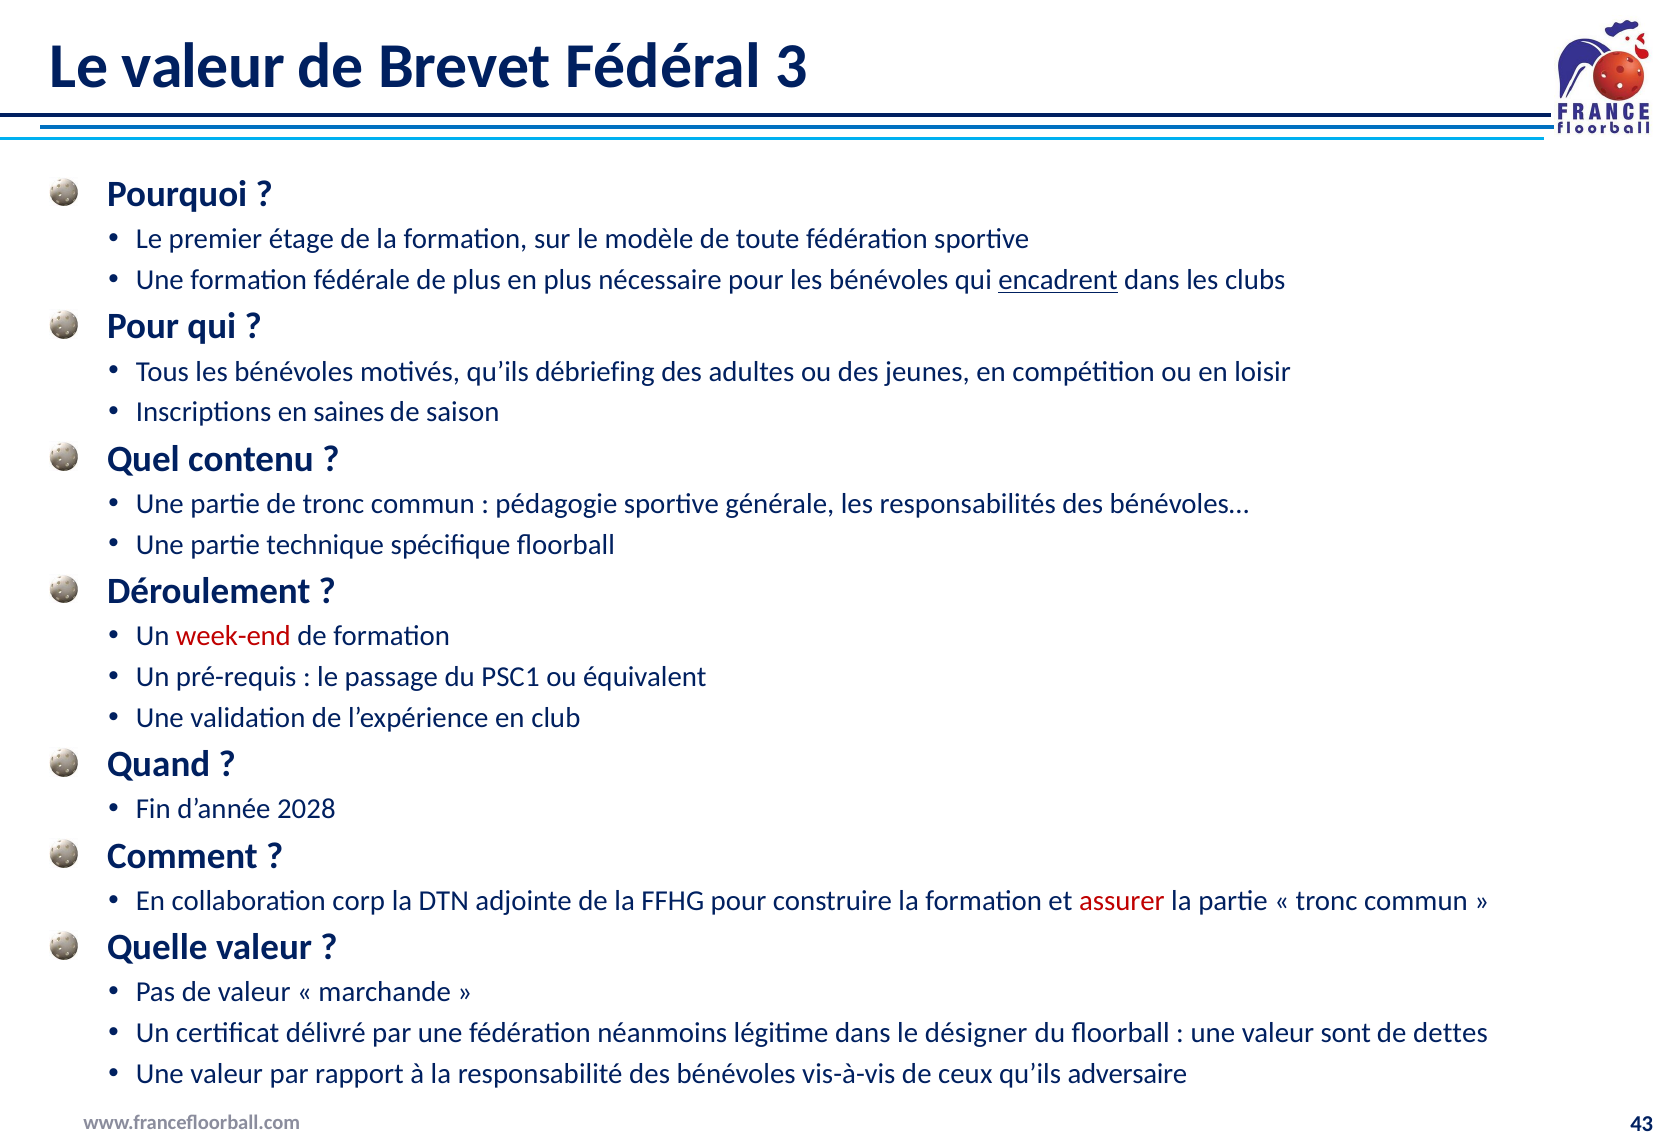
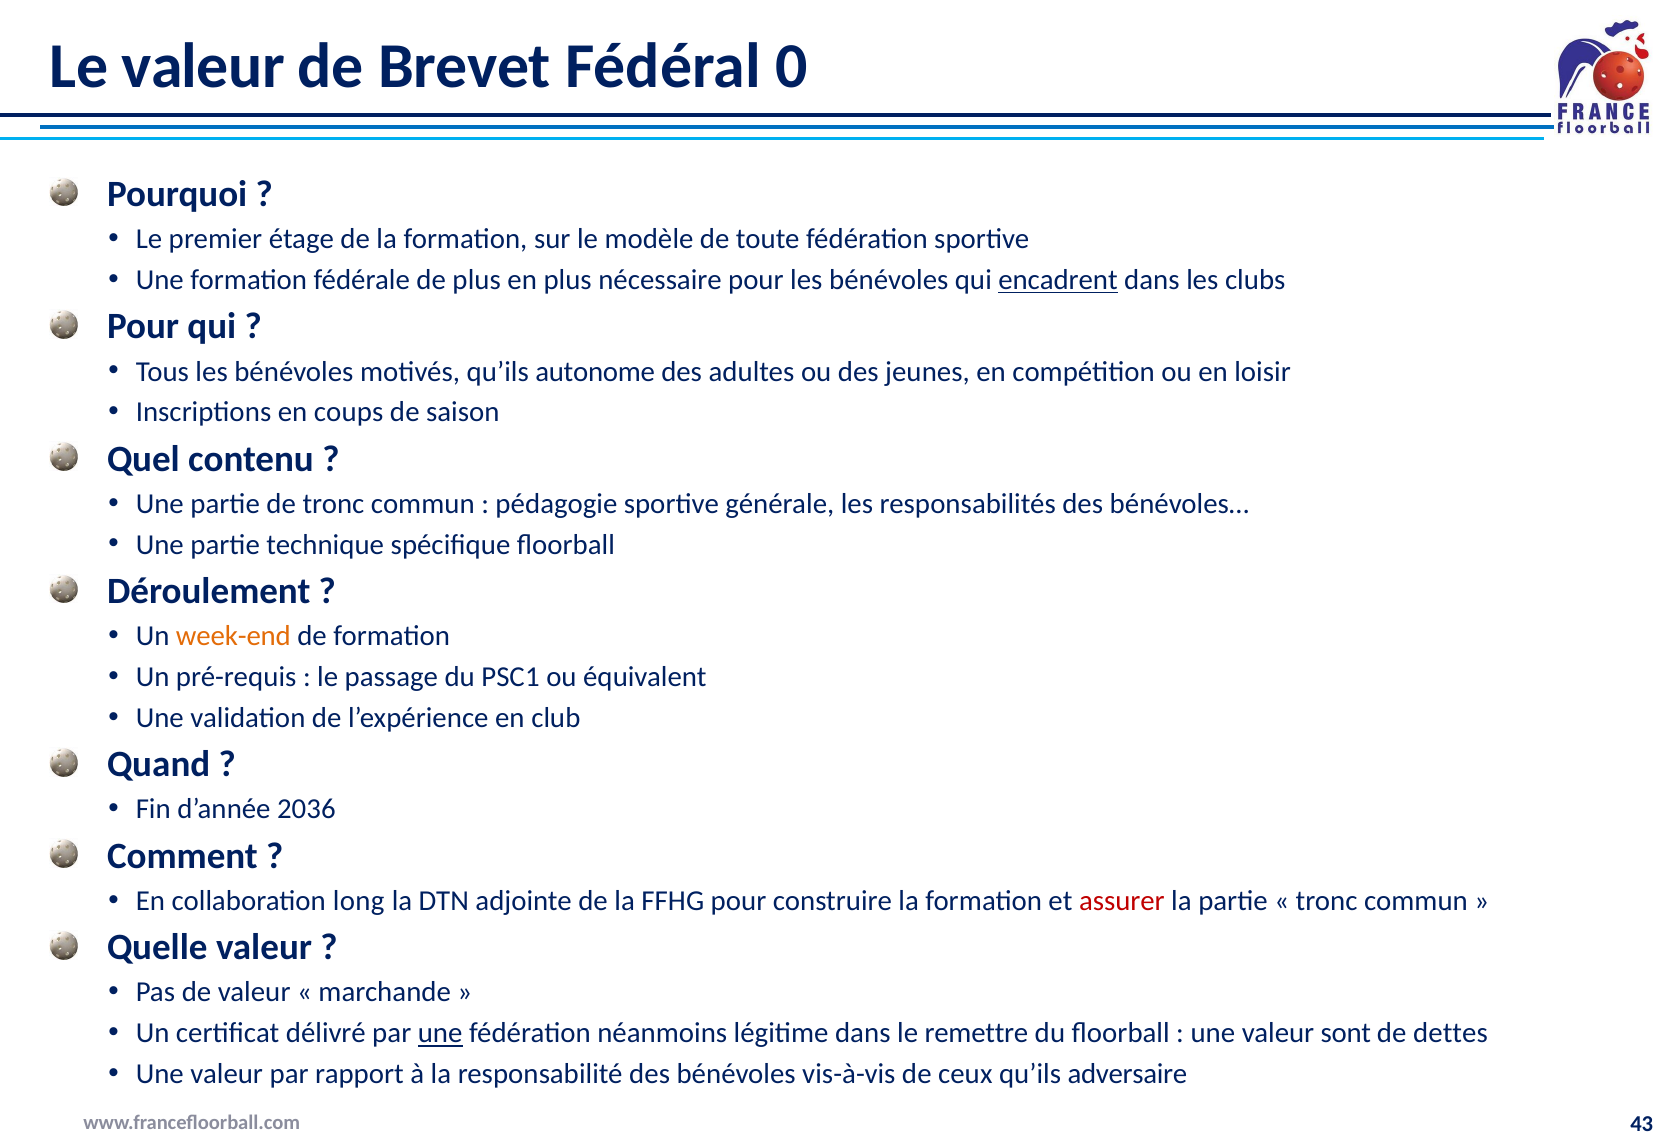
3: 3 -> 0 (791, 67)
débriefing: débriefing -> autonome (595, 372)
saines: saines -> coups (349, 412)
week-end colour: red -> orange (233, 636)
2028: 2028 -> 2036 (306, 809)
corp: corp -> long (359, 901)
une underline: none -> present (440, 1033)
désigner: désigner -> remettre (976, 1033)
